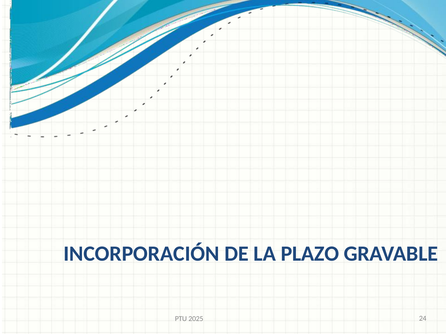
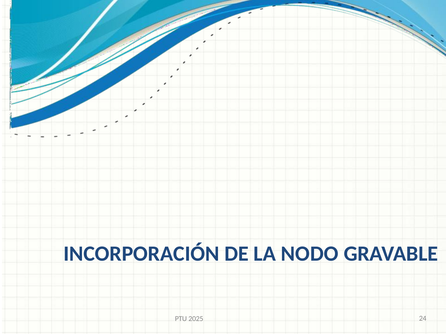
PLAZO: PLAZO -> NODO (310, 254)
